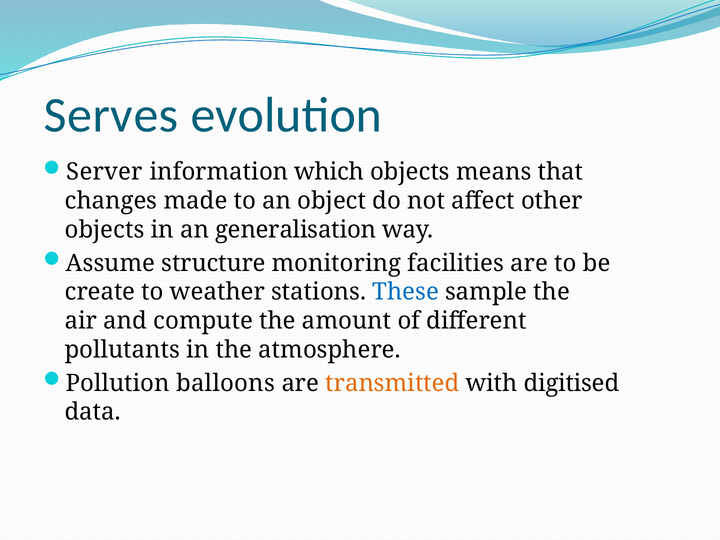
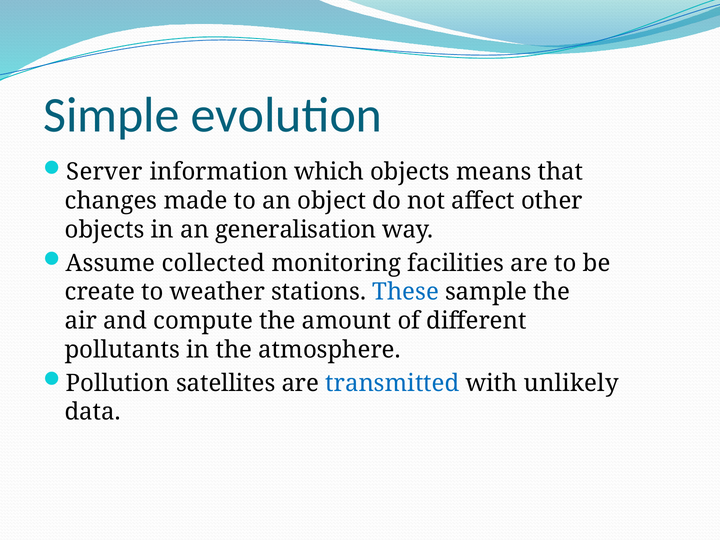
Serves: Serves -> Simple (111, 115)
structure: structure -> collected (213, 263)
balloons: balloons -> satellites (226, 383)
transmitted colour: orange -> blue (392, 383)
digitised: digitised -> unlikely (571, 383)
